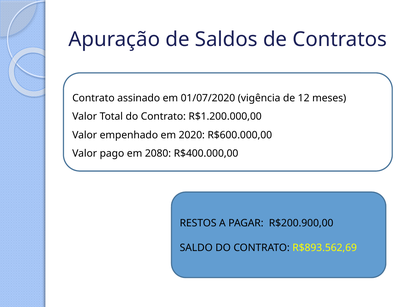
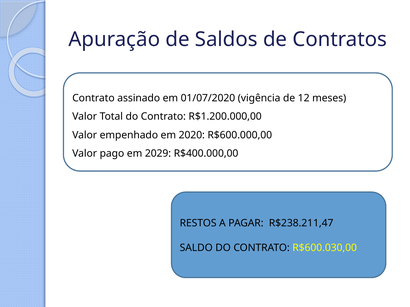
2080: 2080 -> 2029 (158, 154)
R$200.900,00: R$200.900,00 -> R$238.211,47 (301, 224)
R$893.562,69: R$893.562,69 -> R$600.030,00 (325, 248)
